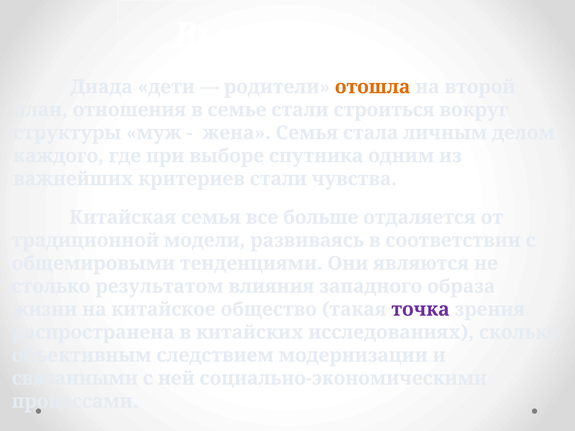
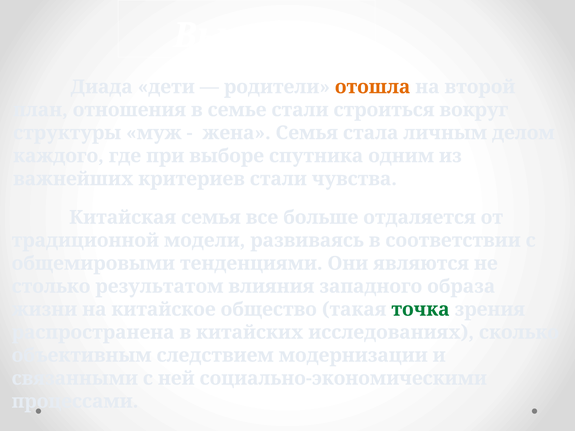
точка colour: purple -> green (420, 310)
